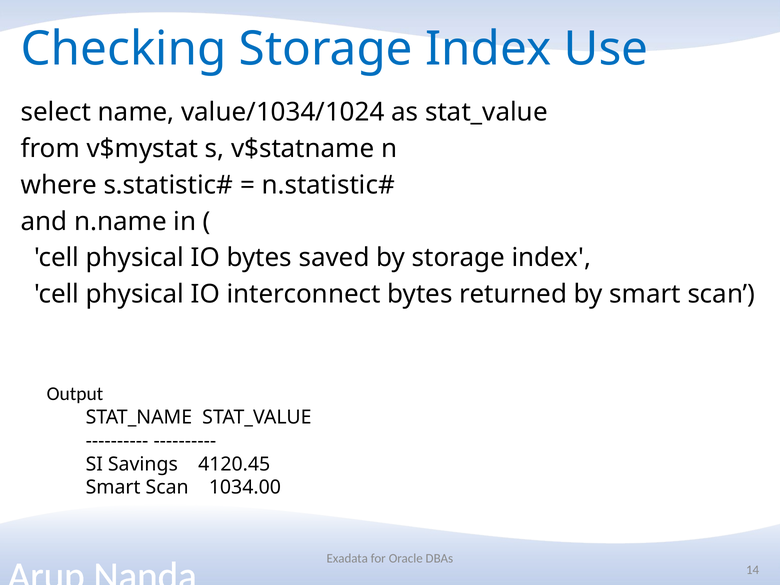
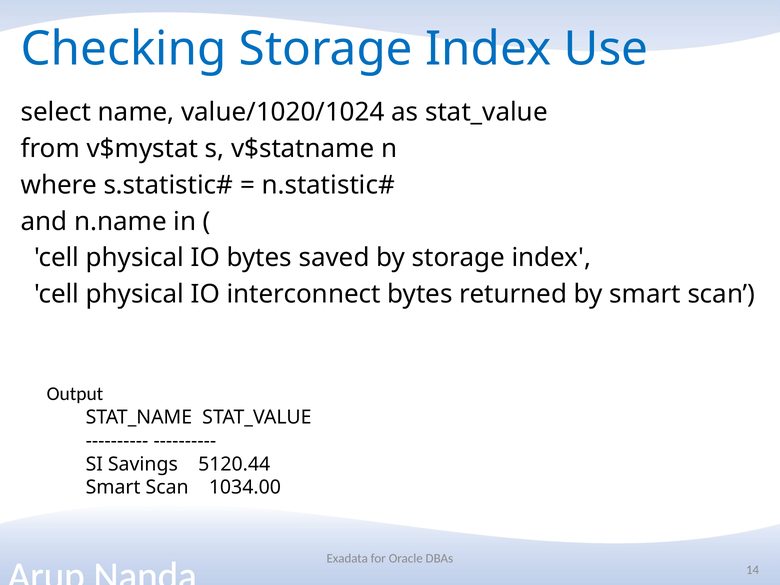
value/1034/1024: value/1034/1024 -> value/1020/1024 (283, 112)
4120.45: 4120.45 -> 5120.44 (234, 464)
